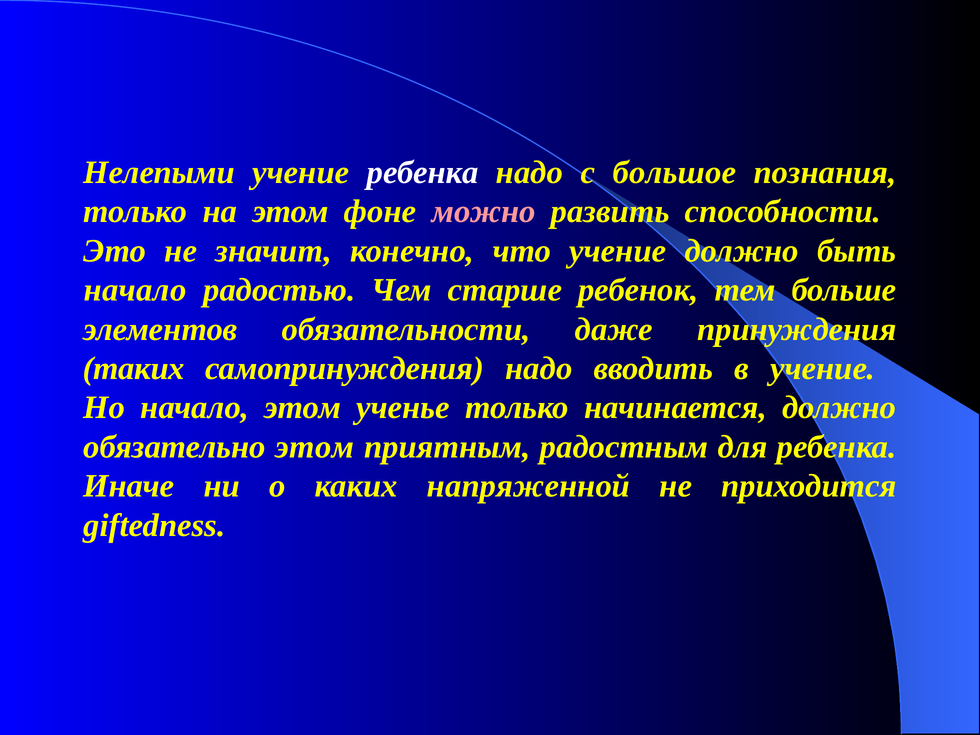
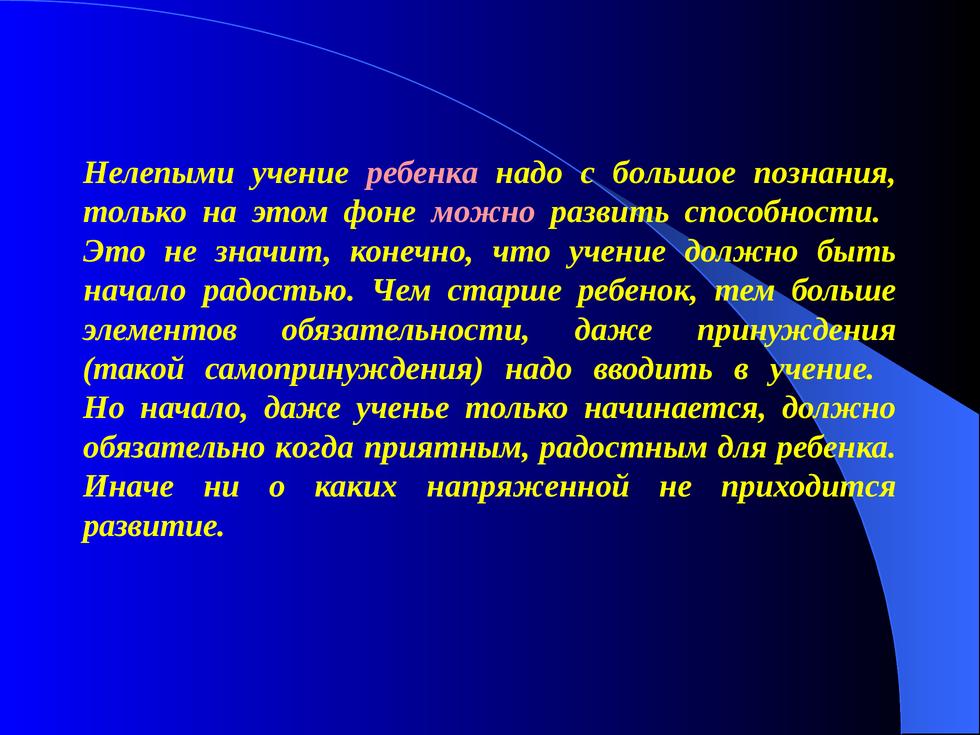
ребенка colour: white -> pink (423, 172)
таких: таких -> такой (134, 368)
начало этом: этом -> даже (303, 408)
обязательно этом: этом -> когда (315, 447)
giftedness: giftedness -> развитие (154, 525)
